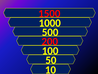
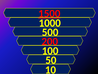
1500 underline: none -> present (49, 13)
